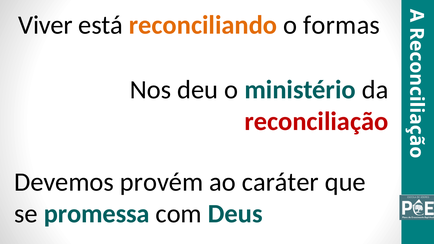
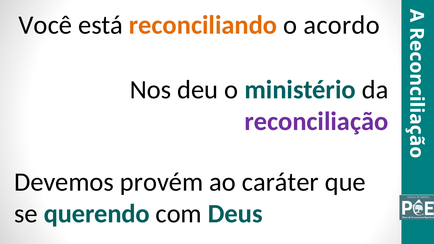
Viver: Viver -> Você (45, 25)
formas: formas -> acordo (342, 25)
reconciliação colour: red -> purple (316, 122)
promessa: promessa -> querendo (97, 214)
